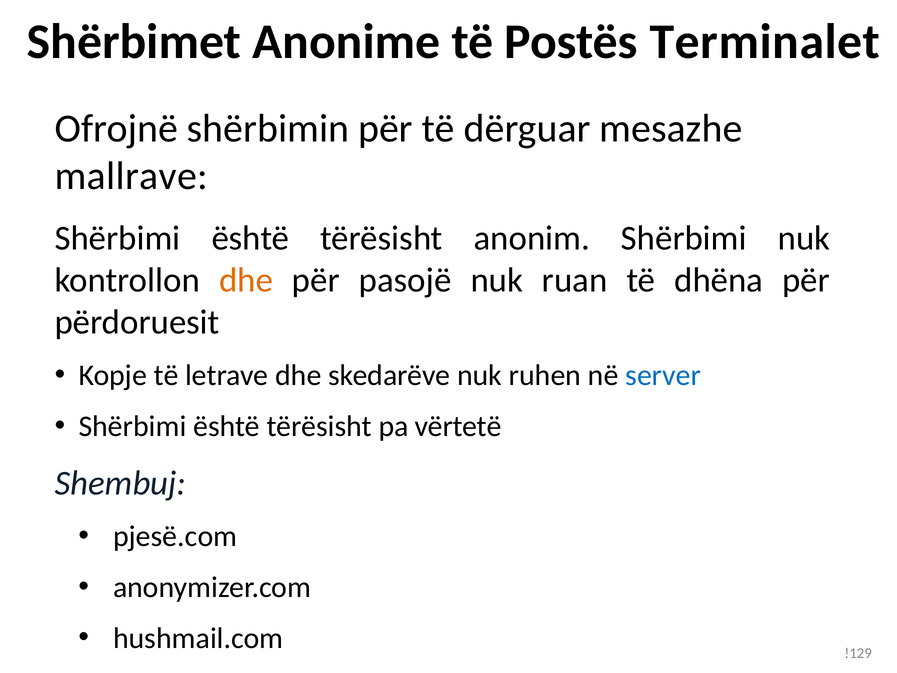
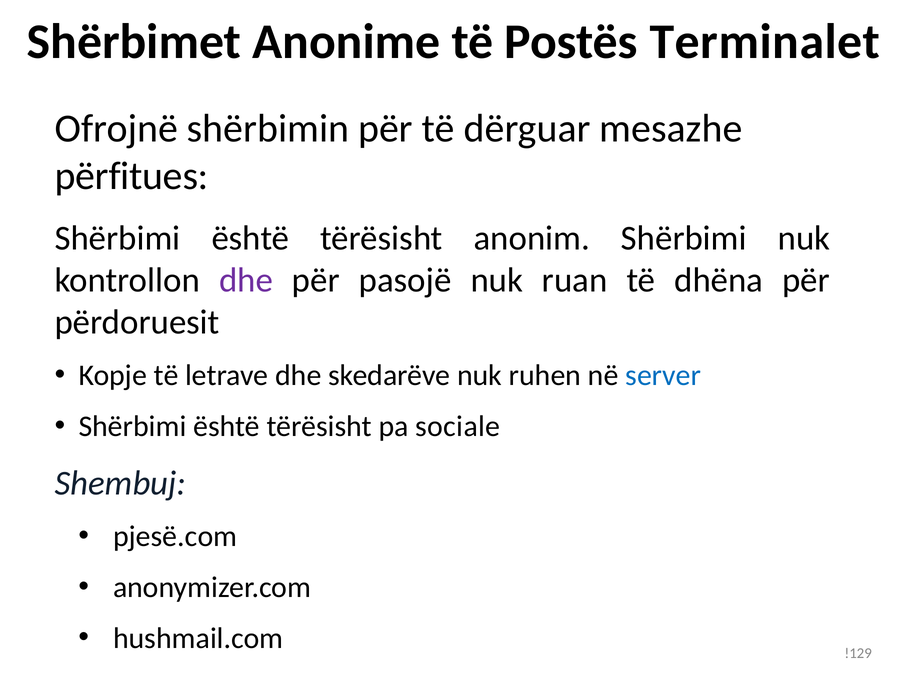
mallrave: mallrave -> përfitues (132, 176)
dhe colour: orange -> purple (246, 280)
vërtetë: vërtetë -> sociale (458, 426)
